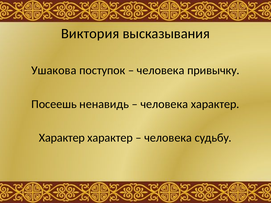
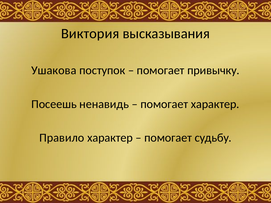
человека: человека -> помогает (161, 71)
человека: человека -> помогает (164, 104)
Характер: Характер -> Правило (62, 138)
человека: человека -> помогает (168, 138)
